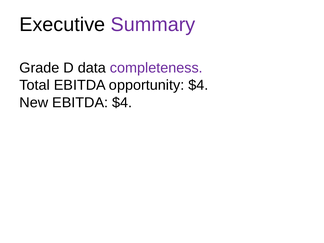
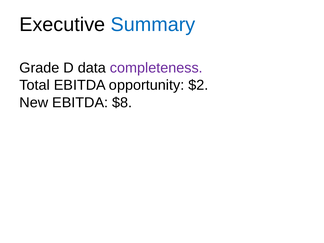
Summary colour: purple -> blue (153, 25)
opportunity $4: $4 -> $2 (198, 85)
EBITDA $4: $4 -> $8 (122, 103)
